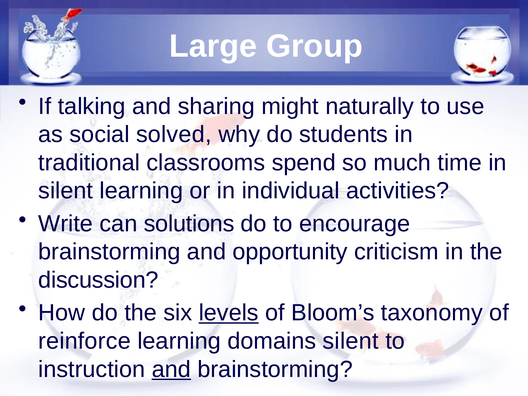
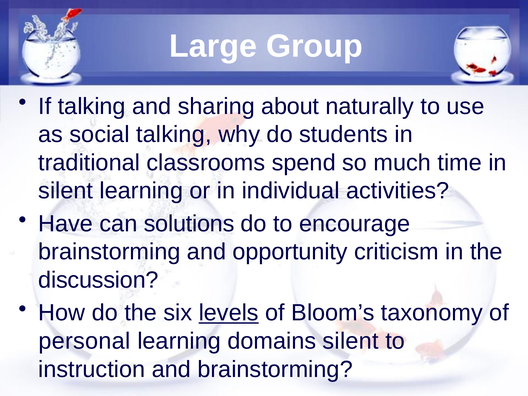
might: might -> about (290, 106)
social solved: solved -> talking (174, 135)
Write: Write -> Have (66, 224)
reinforce: reinforce -> personal (84, 341)
and underline: present -> none (171, 369)
